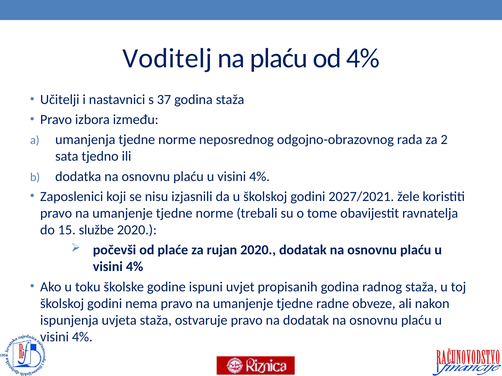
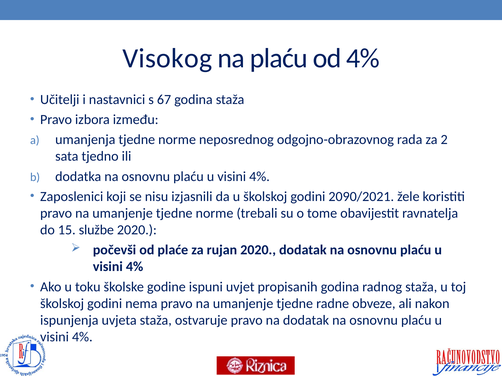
Voditelj: Voditelj -> Visokog (167, 58)
37: 37 -> 67 (164, 100)
2027/2021: 2027/2021 -> 2090/2021 (361, 197)
